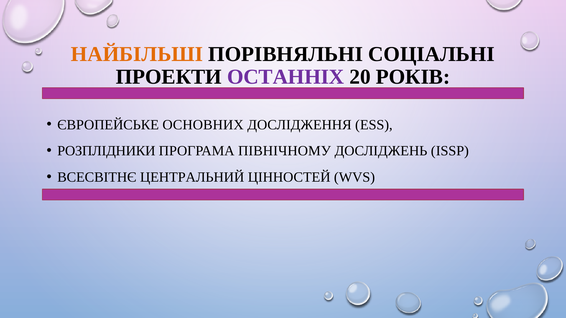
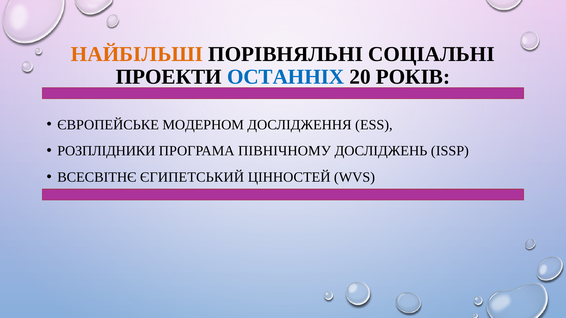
ОСТАННІХ colour: purple -> blue (286, 77)
ОСНОВНИХ: ОСНОВНИХ -> МОДЕРНОМ (203, 125)
ЦЕНТРАЛЬНИЙ: ЦЕНТРАЛЬНИЙ -> ЄГИПЕТСЬКИЙ (192, 177)
